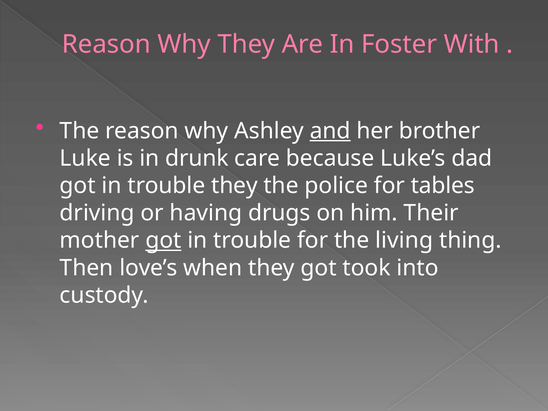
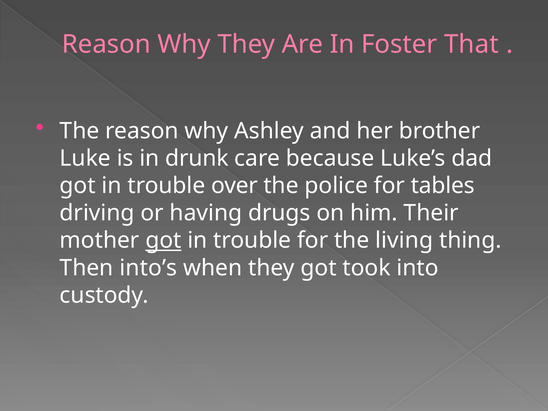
With: With -> That (472, 44)
and underline: present -> none (330, 131)
trouble they: they -> over (235, 186)
love’s: love’s -> into’s (148, 268)
